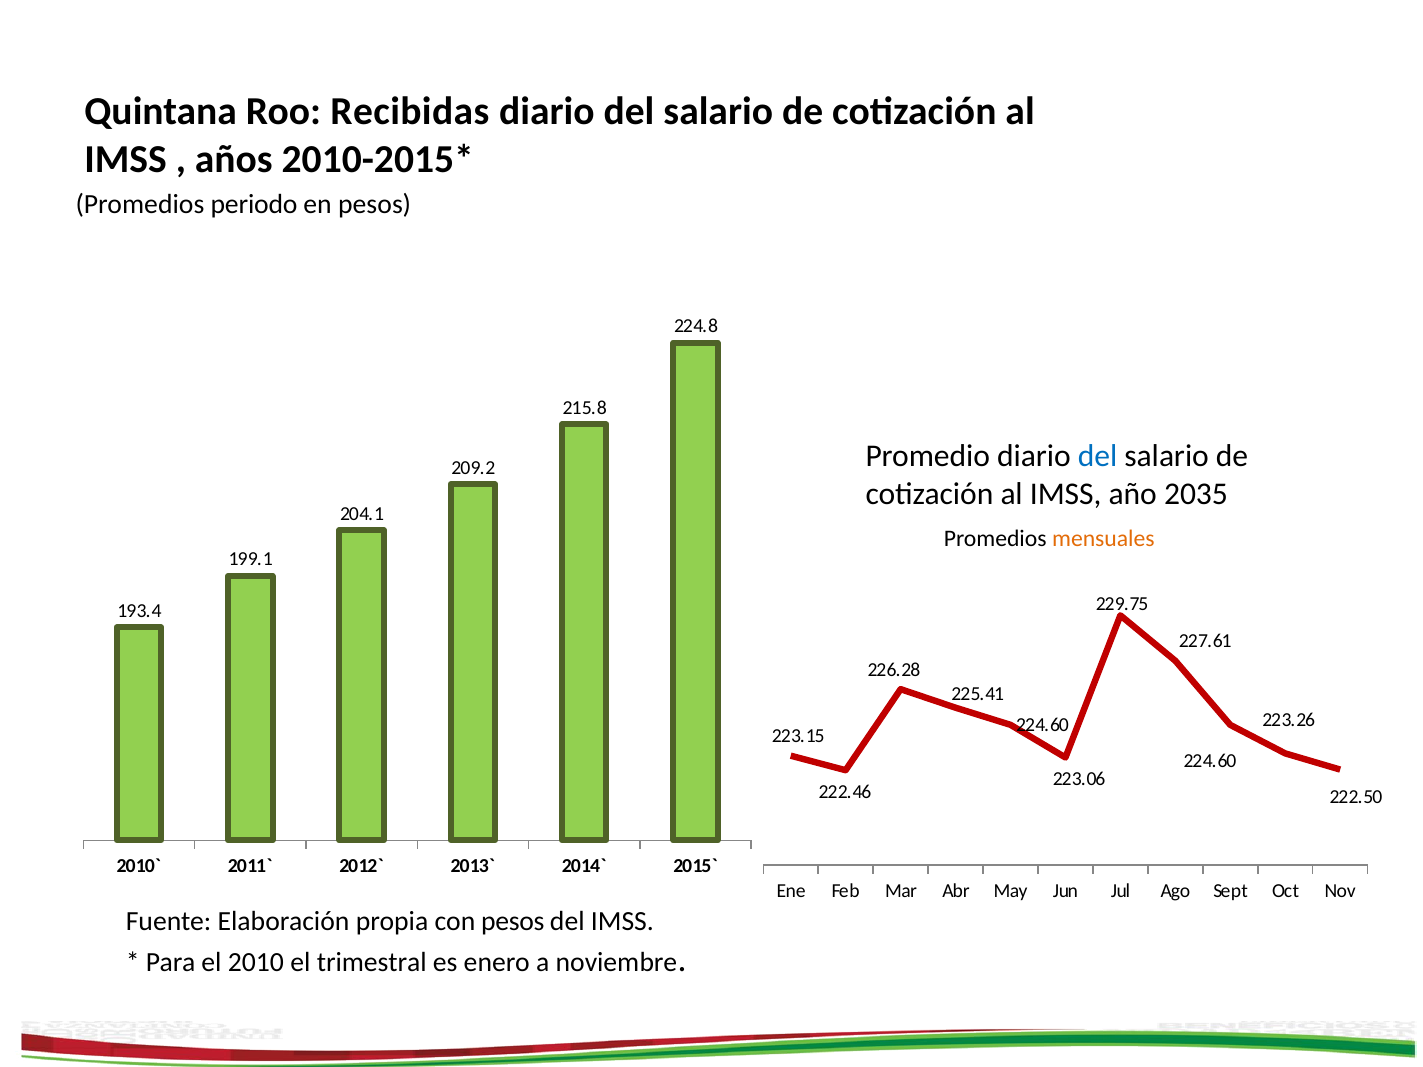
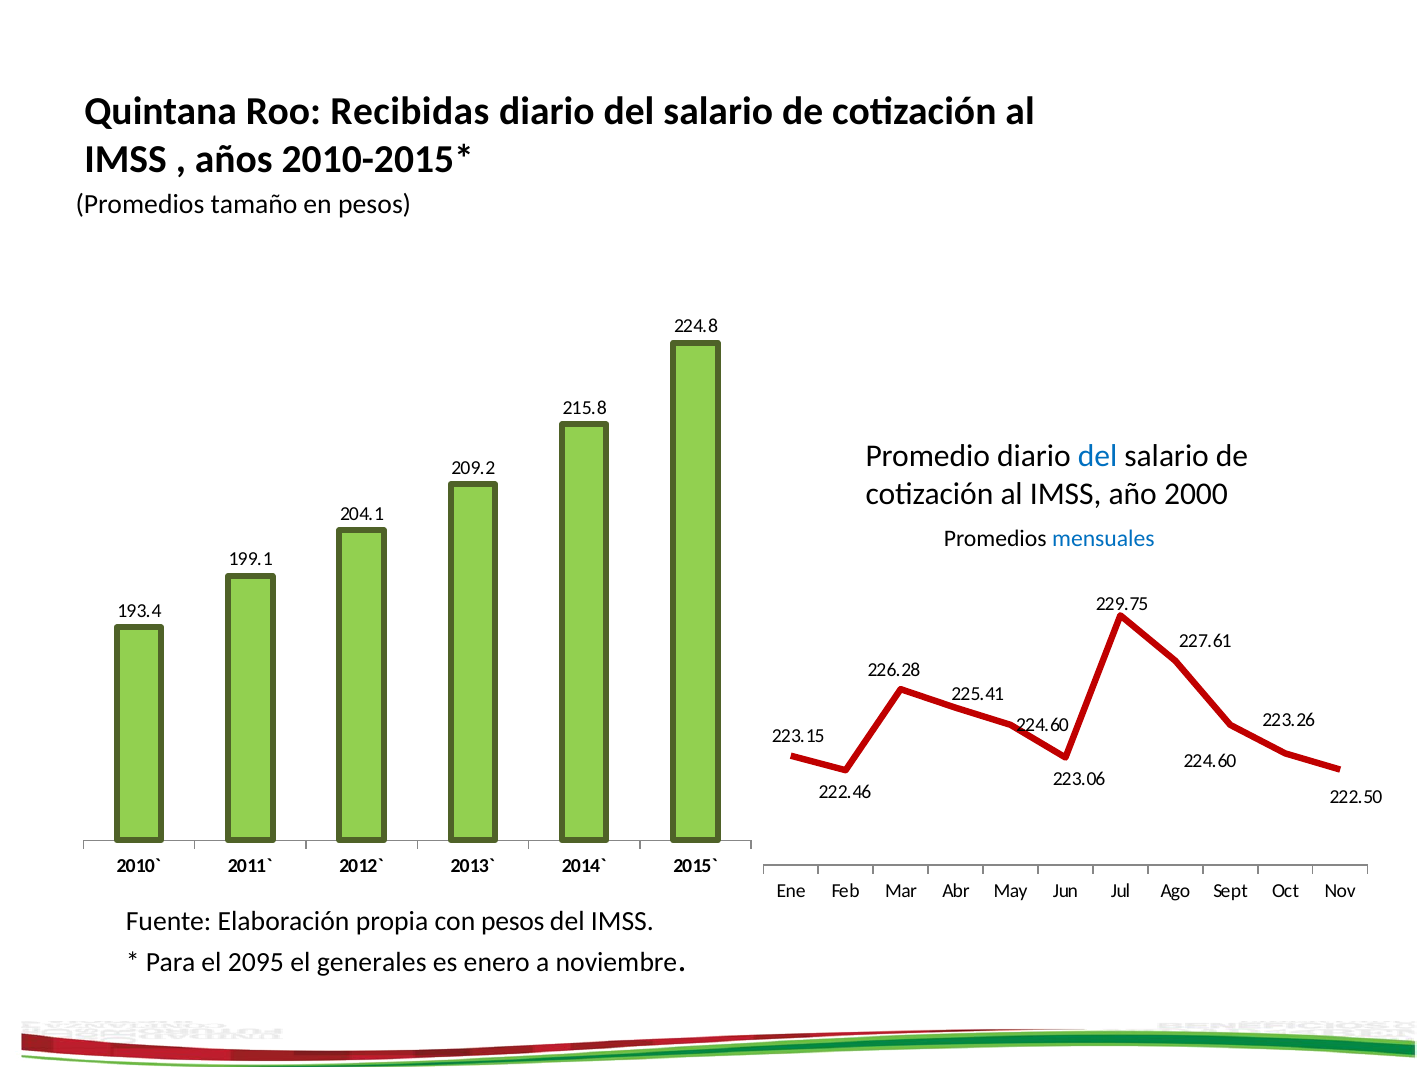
periodo: periodo -> tamaño (254, 204)
2035: 2035 -> 2000 (1196, 494)
mensuales colour: orange -> blue (1103, 539)
2010: 2010 -> 2095 (256, 963)
trimestral: trimestral -> generales (372, 963)
